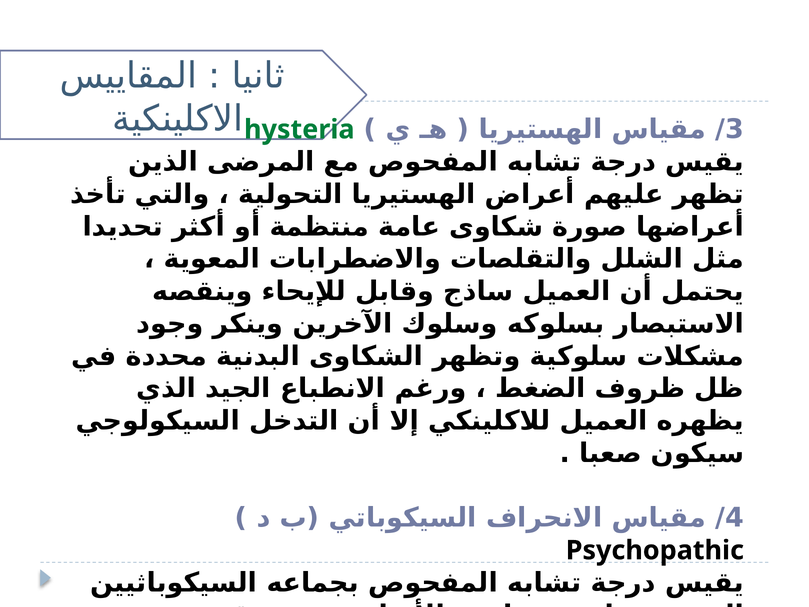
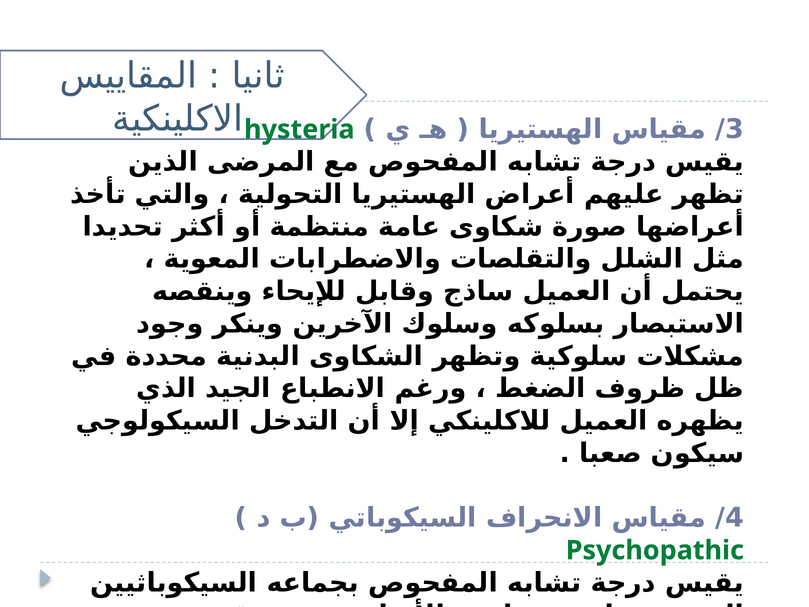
Psychopathic colour: black -> green (655, 550)
